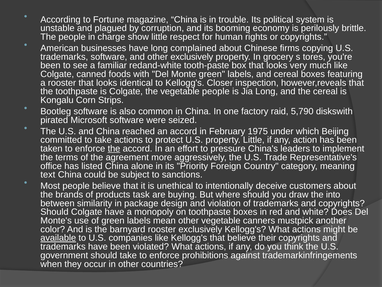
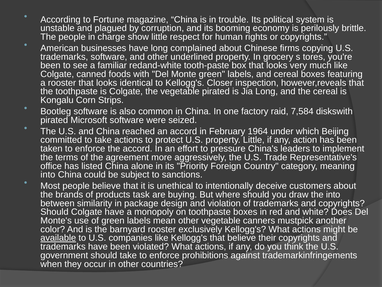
other exclusively: exclusively -> underlined (192, 57)
vegetable people: people -> pirated (216, 91)
5,790: 5,790 -> 7,584 (302, 111)
1975: 1975 -> 1964 (258, 131)
the underline: present -> none (114, 148)
text: text -> into (48, 174)
